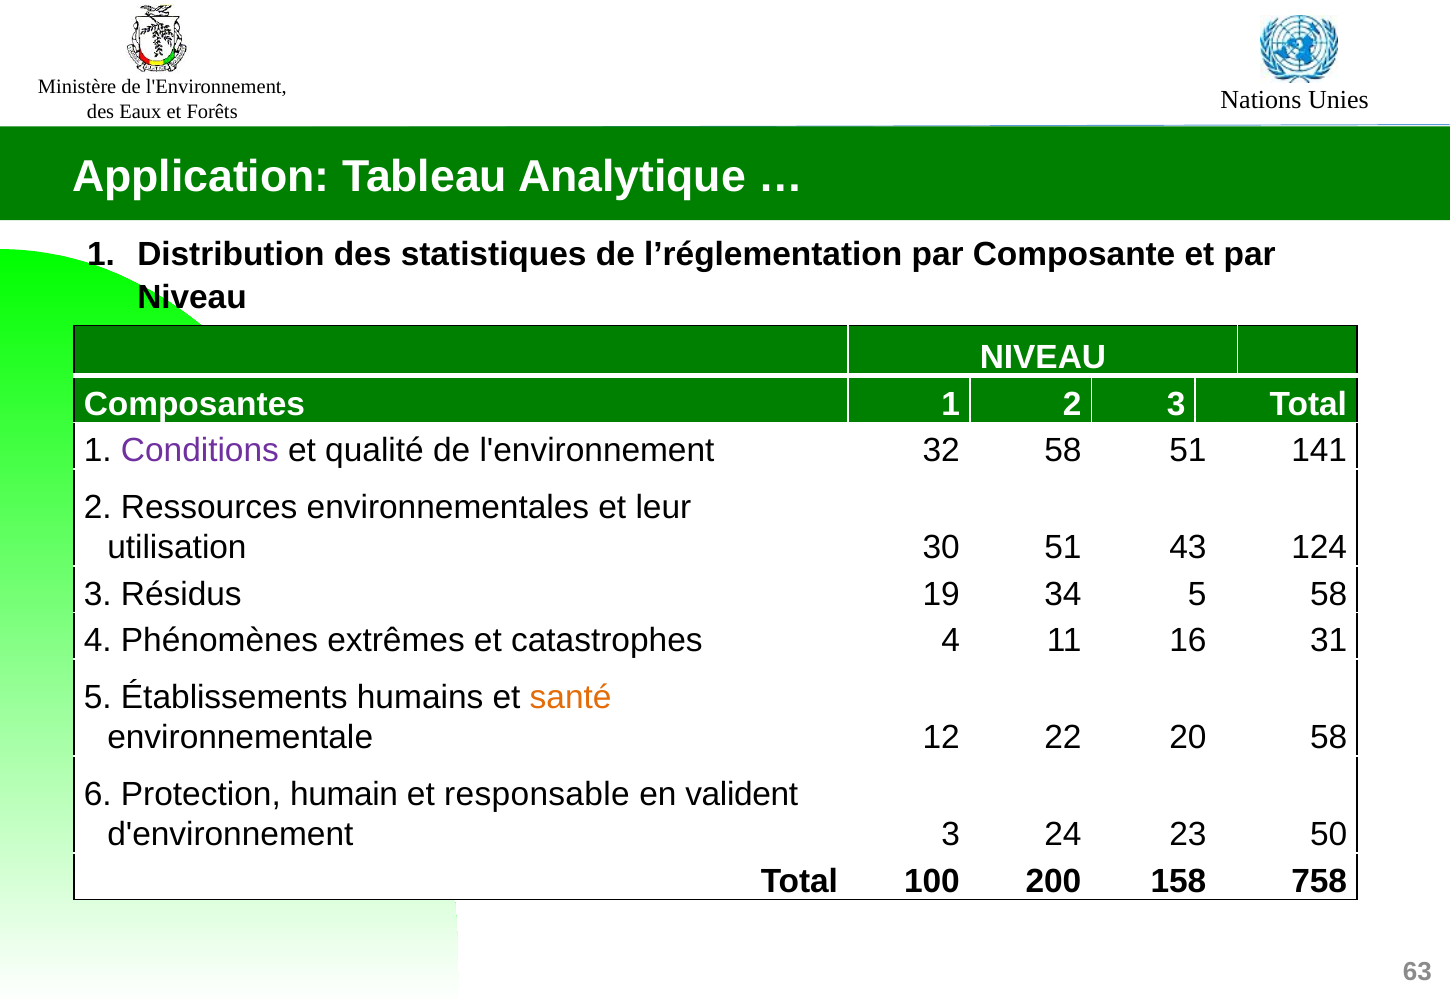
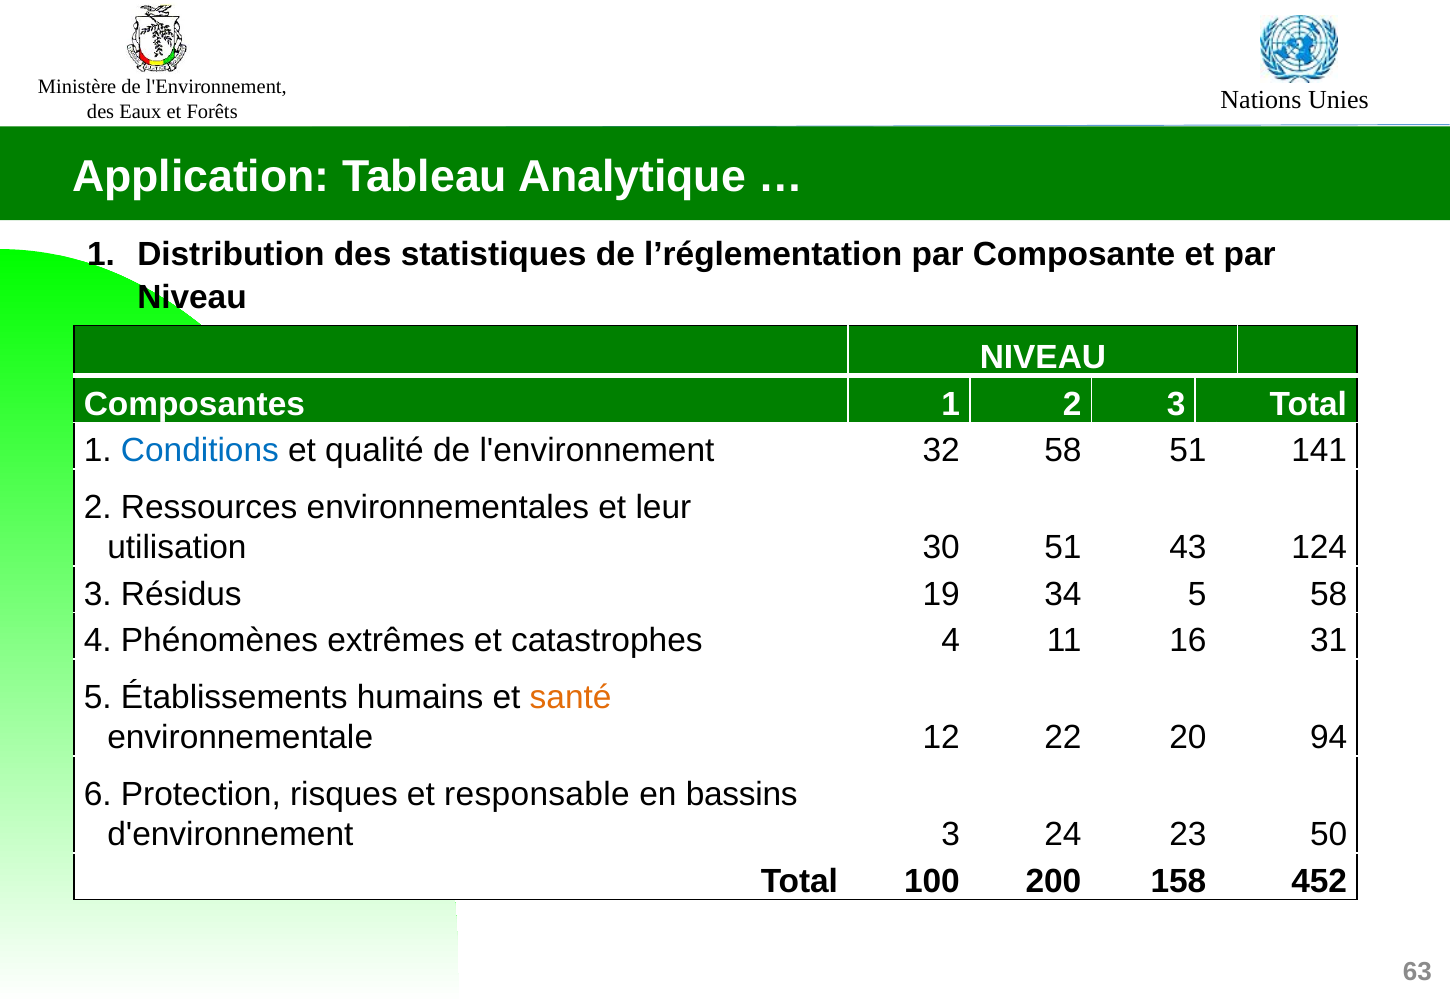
Conditions colour: purple -> blue (200, 451)
20 58: 58 -> 94 (1329, 738)
humain: humain -> risques (344, 794)
valident: valident -> bassins (742, 794)
758: 758 -> 452 (1319, 881)
